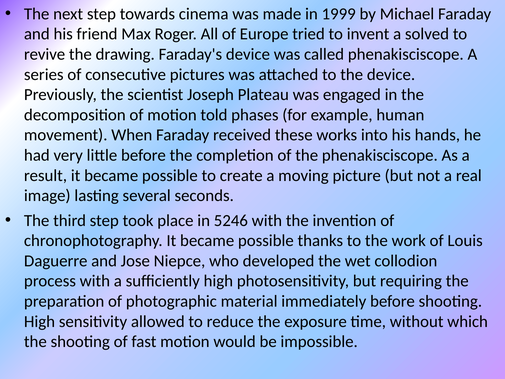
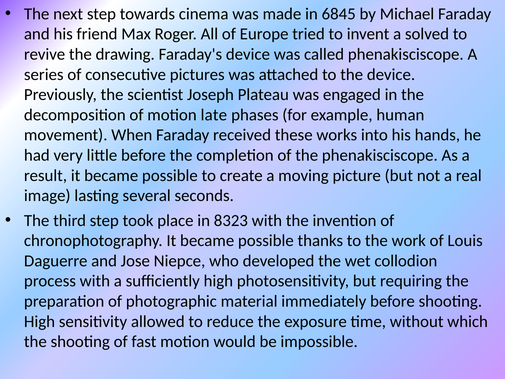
1999: 1999 -> 6845 (339, 14)
told: told -> late (214, 115)
5246: 5246 -> 8323 (231, 220)
